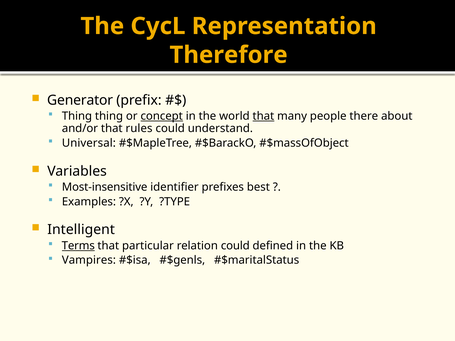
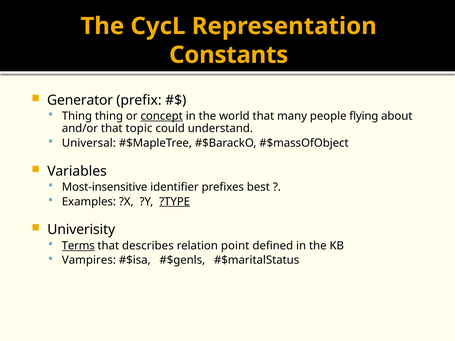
Therefore: Therefore -> Constants (229, 55)
that underline: present -> none (263, 116)
there: there -> flying (364, 116)
rules: rules -> topic (139, 129)
?TYPE underline: none -> present (175, 202)
Intelligent: Intelligent -> Univerisity (81, 230)
particular: particular -> describes (148, 246)
relation could: could -> point (235, 246)
